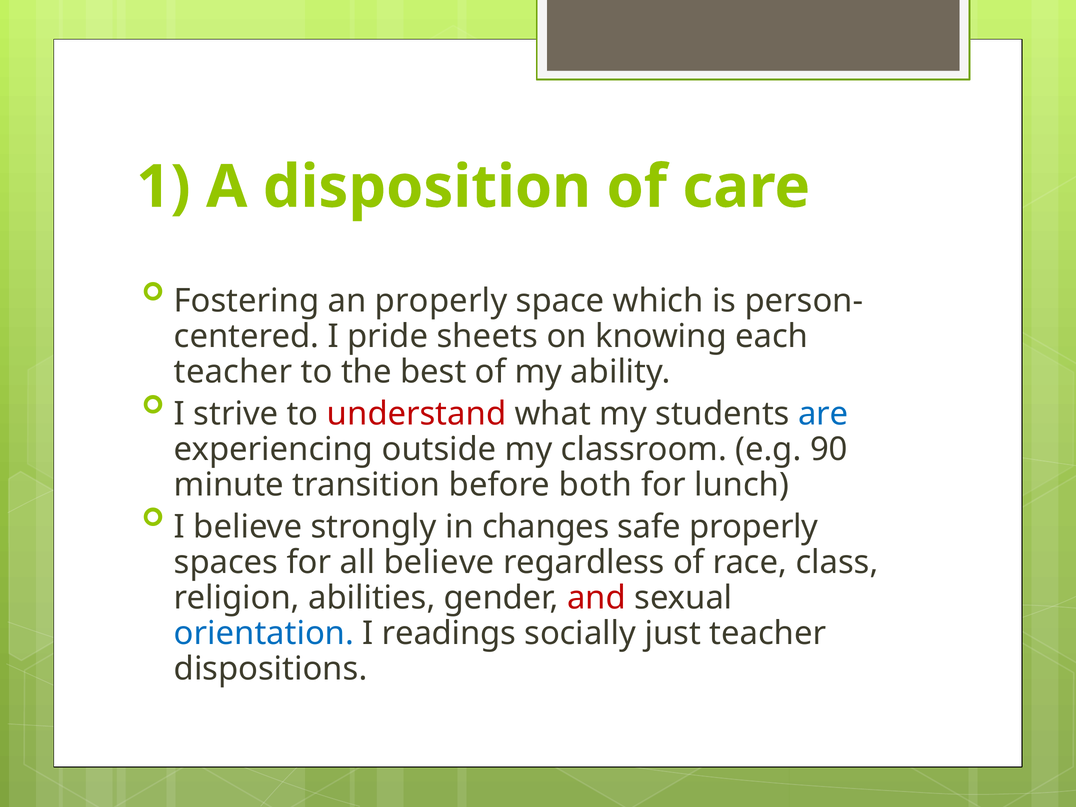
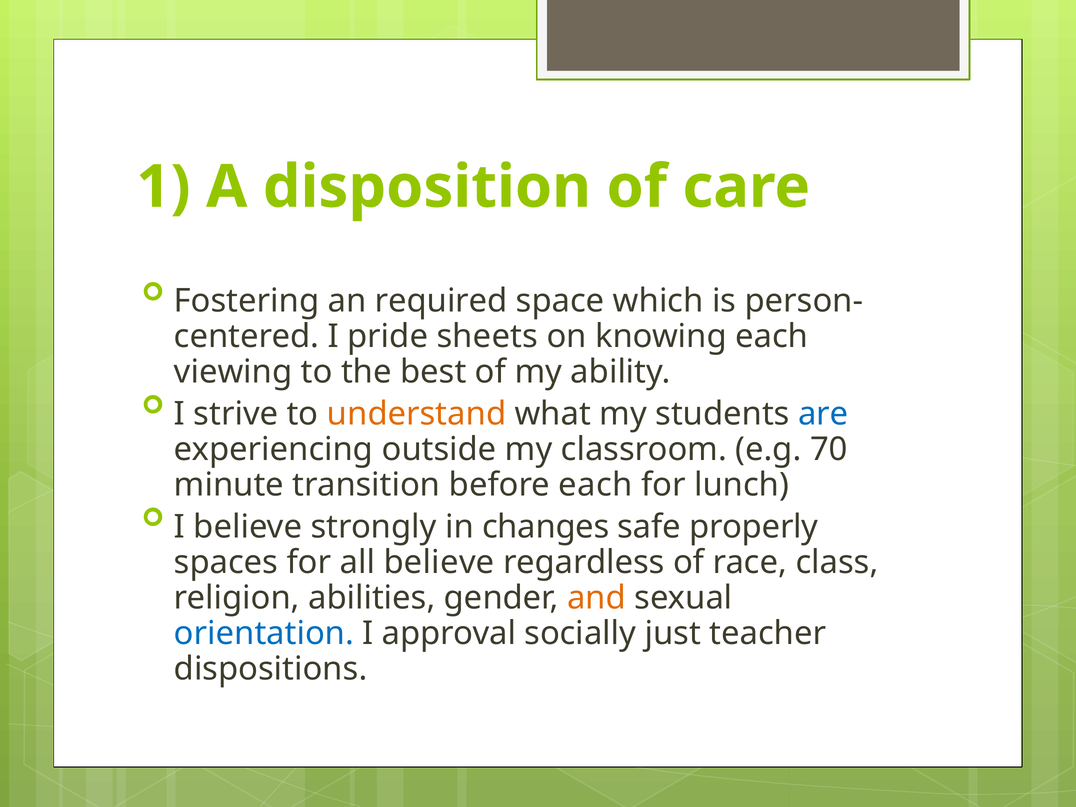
an properly: properly -> required (441, 301)
teacher: teacher -> viewing (233, 372)
understand colour: red -> orange (417, 414)
90: 90 -> 70 (829, 449)
before both: both -> each (595, 485)
and colour: red -> orange (597, 598)
readings: readings -> approval (449, 633)
